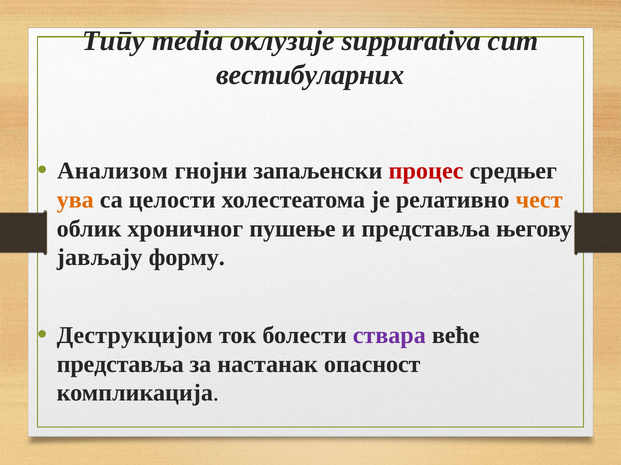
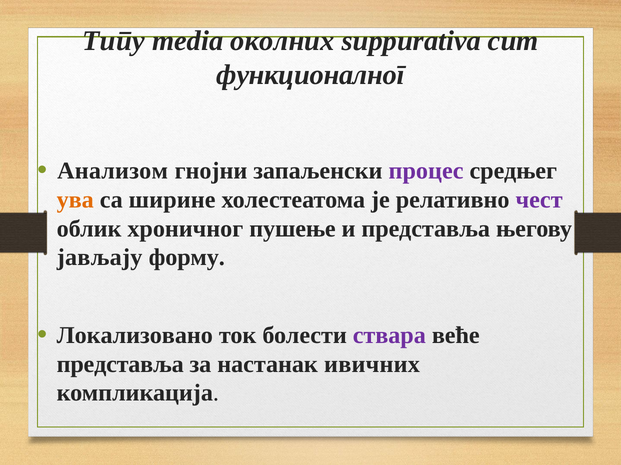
оклузије: оклузије -> околних (283, 41)
вестибуларних: вестибуларних -> функционалног (311, 75)
процес colour: red -> purple (426, 171)
целости: целости -> ширине (172, 200)
чест colour: orange -> purple (539, 200)
Деструкцијом: Деструкцијом -> Локализовано (135, 336)
опасност: опасност -> ивичних (372, 365)
